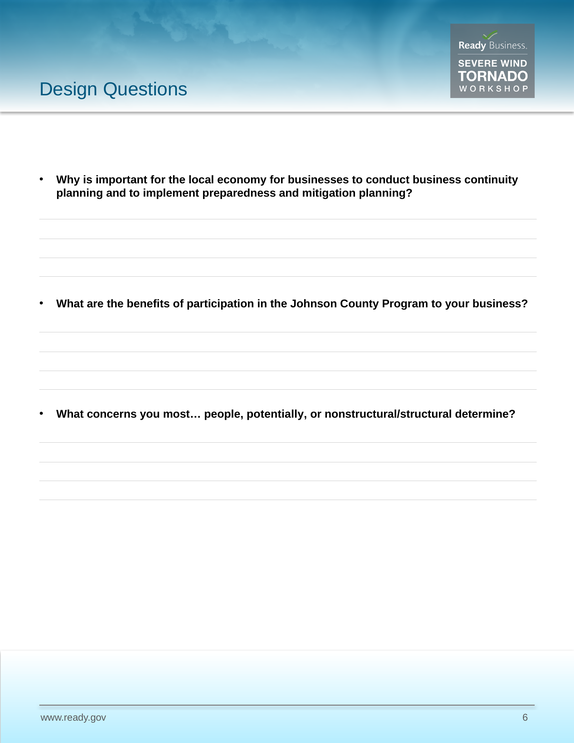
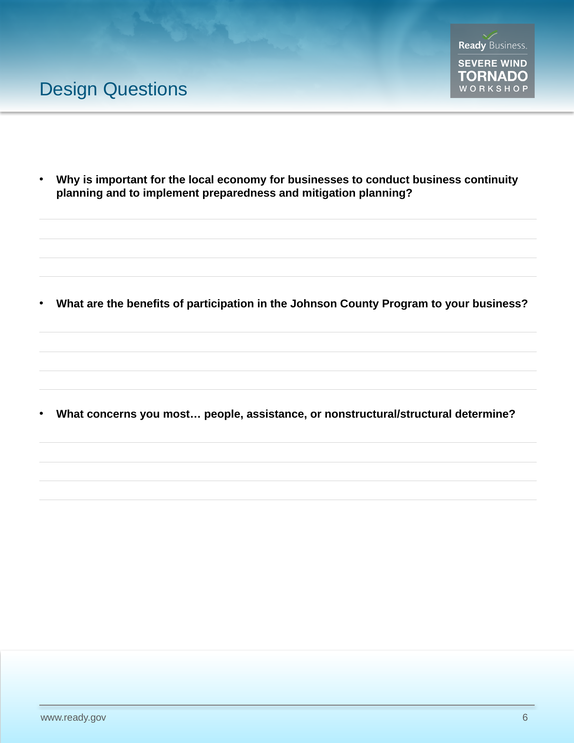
potentially: potentially -> assistance (277, 414)
